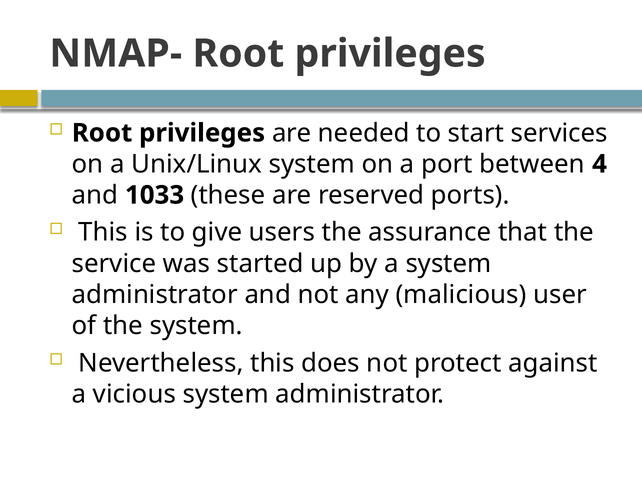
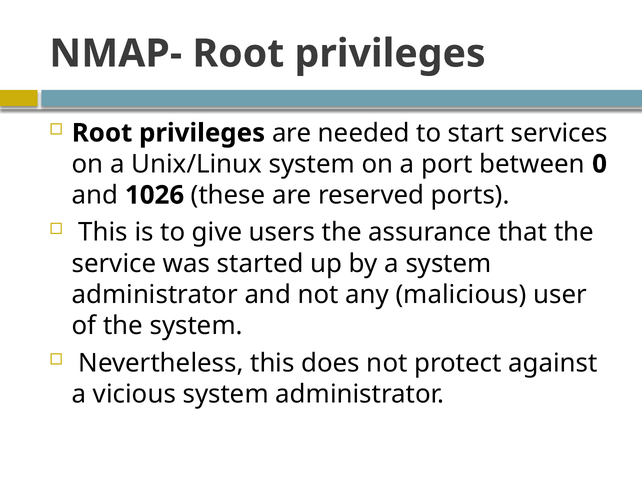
4: 4 -> 0 (600, 164)
1033: 1033 -> 1026 (155, 195)
